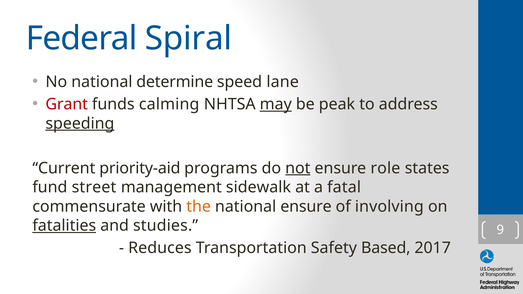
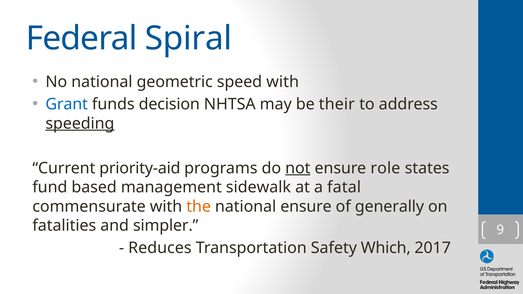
determine: determine -> geometric (175, 82)
speed lane: lane -> with (283, 82)
Grant colour: red -> blue (67, 104)
calming: calming -> decision (169, 104)
may underline: present -> none (276, 104)
peak: peak -> their (337, 104)
street: street -> based (94, 187)
involving: involving -> generally (389, 207)
fatalities underline: present -> none (64, 226)
studies: studies -> simpler (166, 226)
Based: Based -> Which (386, 248)
